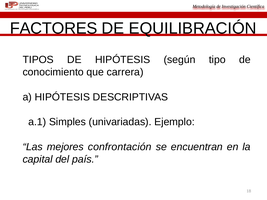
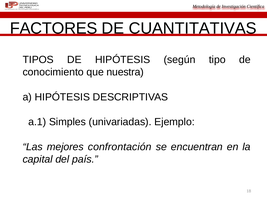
EQUILIBRACIÓN: EQUILIBRACIÓN -> CUANTITATIVAS (193, 28)
carrera: carrera -> nuestra (125, 72)
